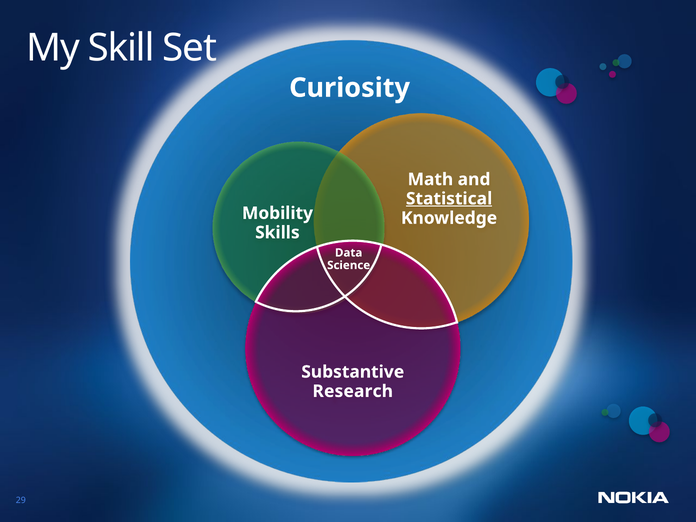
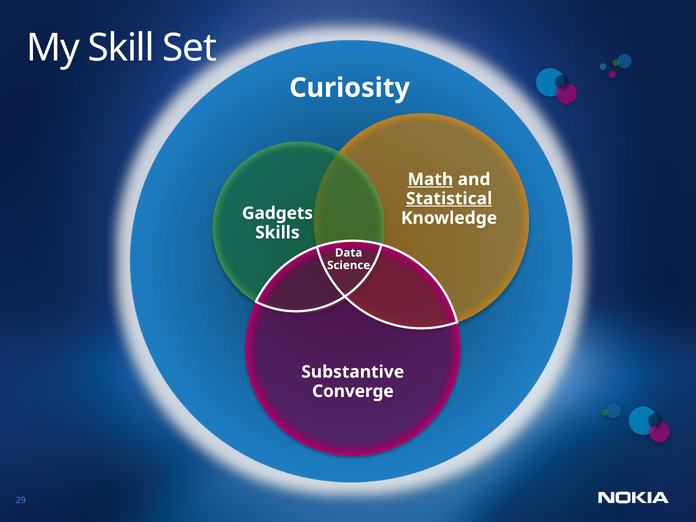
Math underline: none -> present (430, 179)
Mobility: Mobility -> Gadgets (278, 213)
Research: Research -> Converge (353, 391)
